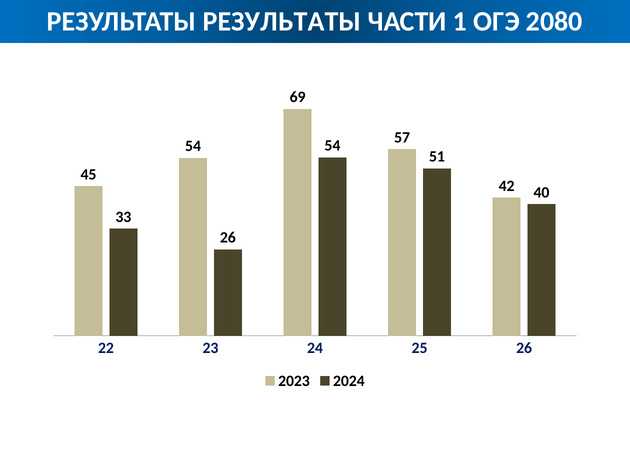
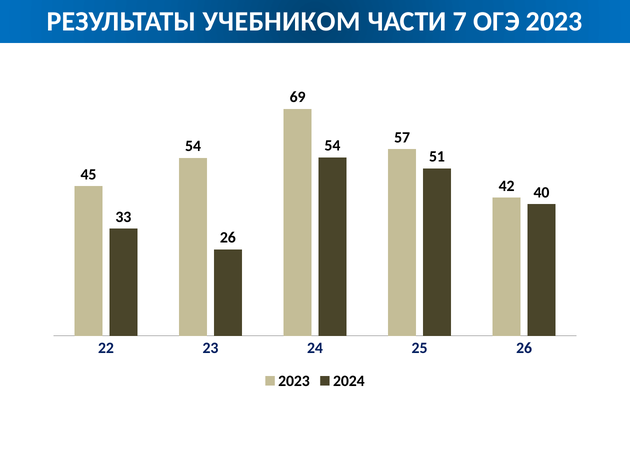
РЕЗУЛЬТАТЫ РЕЗУЛЬТАТЫ: РЕЗУЛЬТАТЫ -> УЧЕБНИКОМ (282, 22)
1: 1 -> 7 (460, 22)
ОГЭ 2080: 2080 -> 2023 (554, 22)
